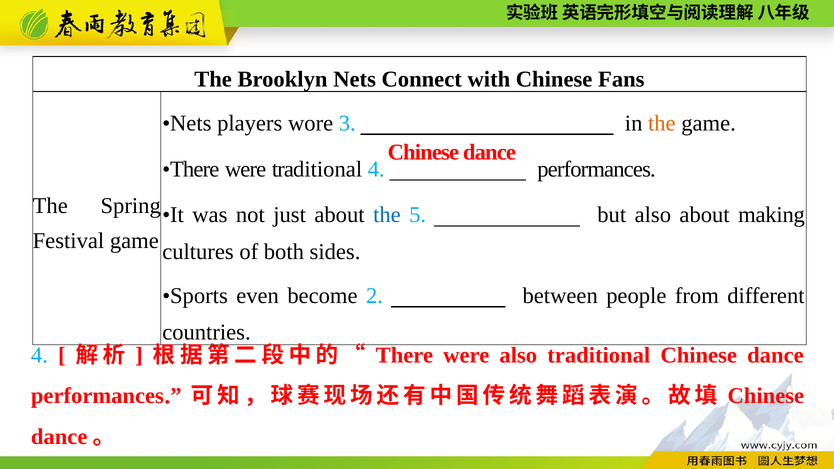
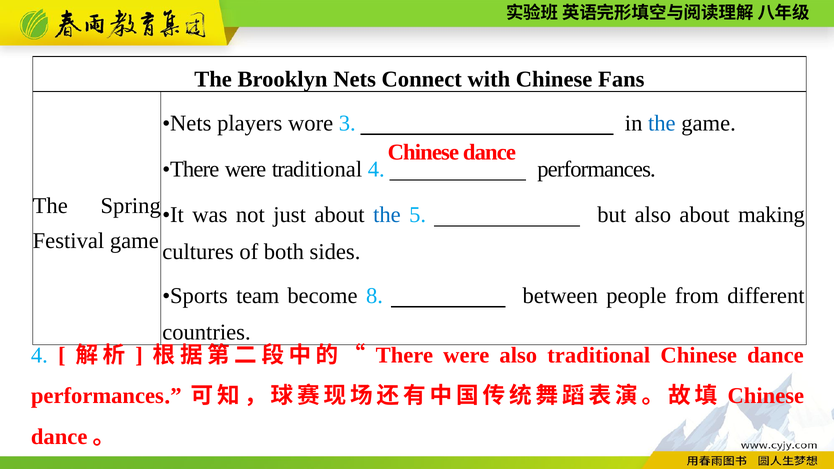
the colour: orange -> blue (662, 124)
even: even -> team (258, 296)
2: 2 -> 8 (375, 296)
